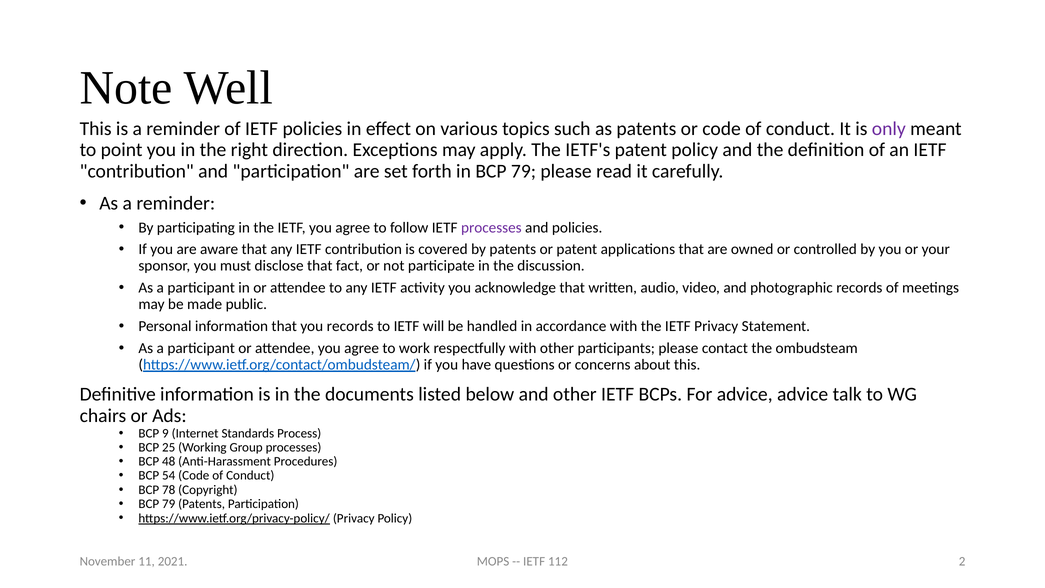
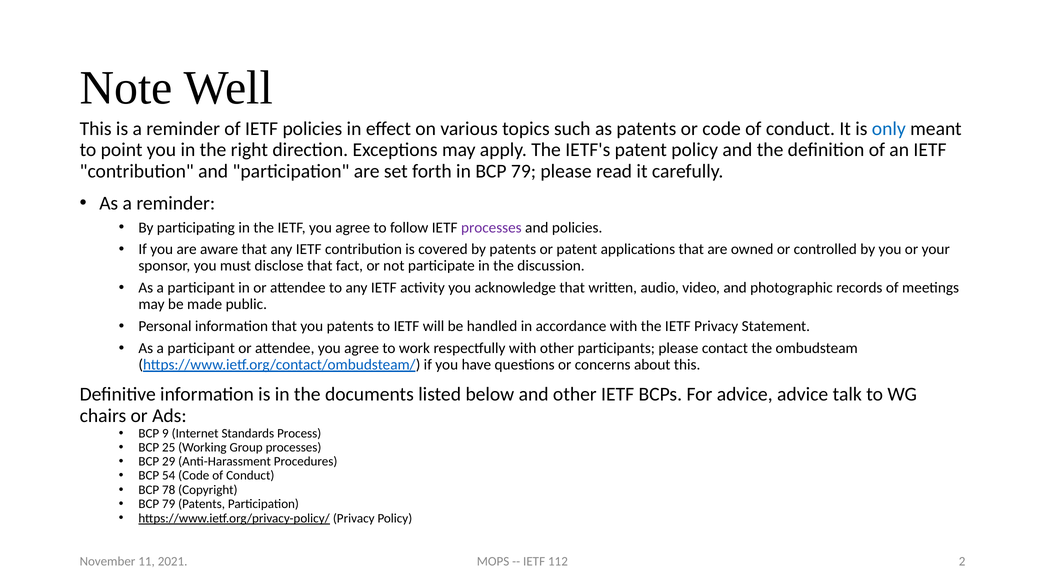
only colour: purple -> blue (889, 129)
you records: records -> patents (350, 326)
48: 48 -> 29 (169, 461)
